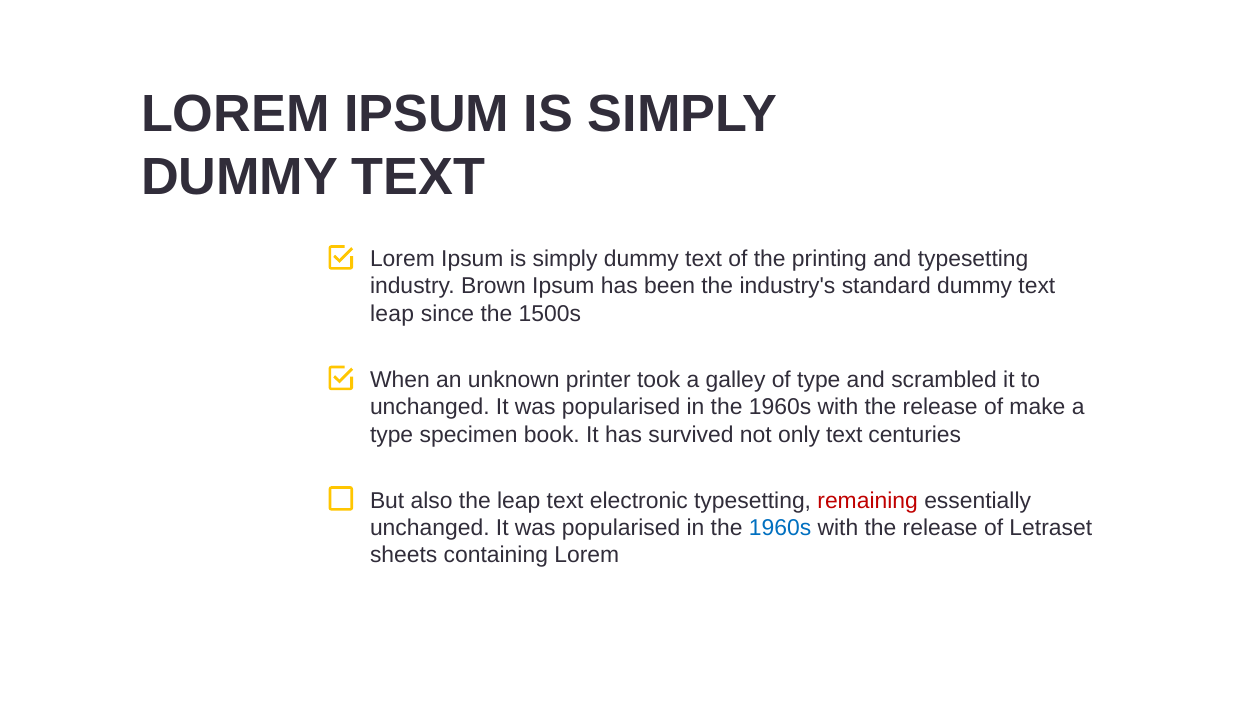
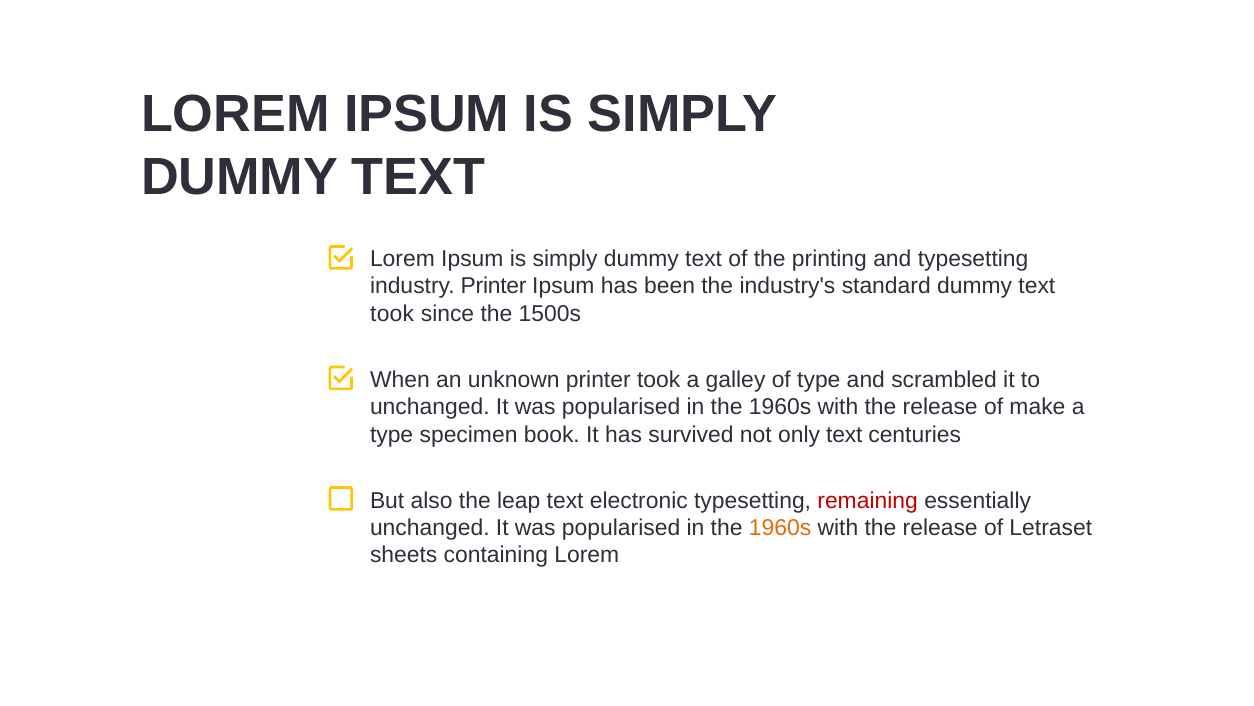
industry Brown: Brown -> Printer (494, 286)
leap: leap -> took (392, 313)
1960s colour: blue -> orange (780, 528)
